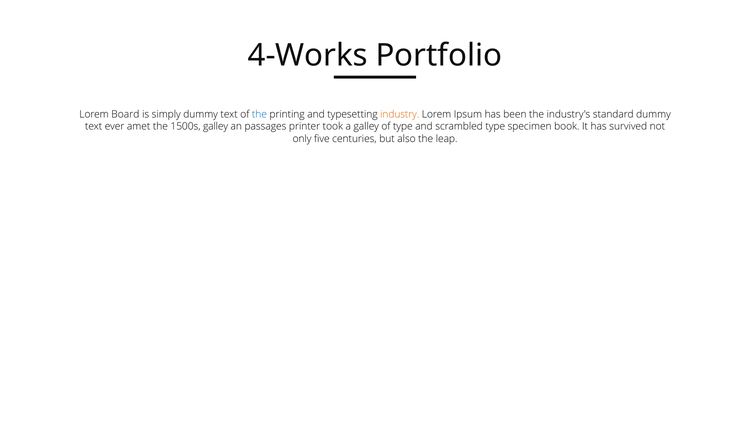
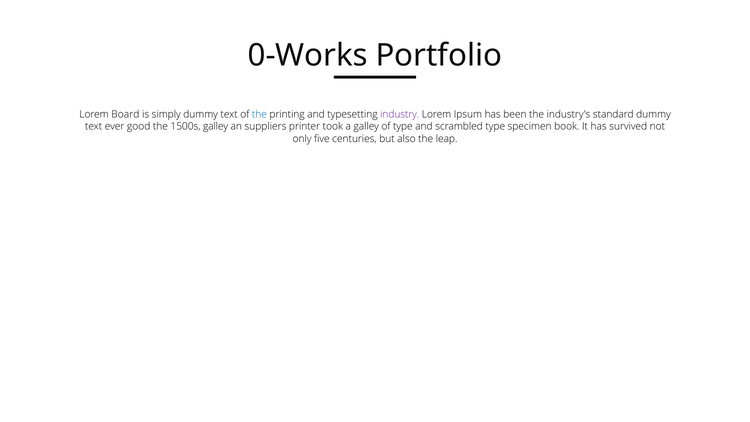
4-Works: 4-Works -> 0-Works (308, 55)
industry colour: orange -> purple (400, 114)
amet: amet -> good (139, 126)
passages: passages -> suppliers (265, 126)
